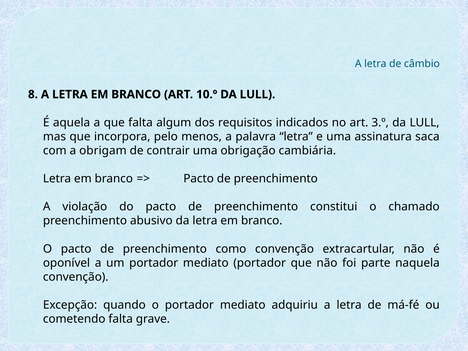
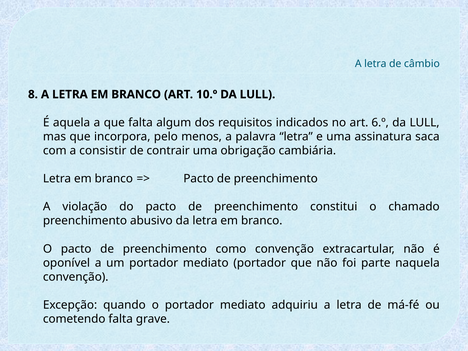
3.º: 3.º -> 6.º (380, 122)
obrigam: obrigam -> consistir (103, 151)
